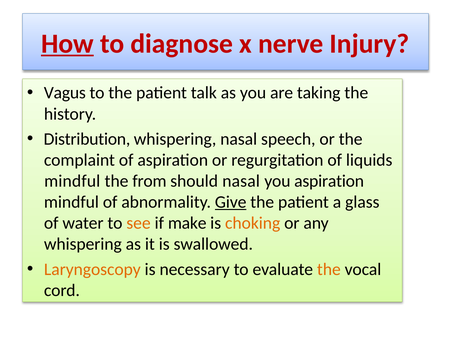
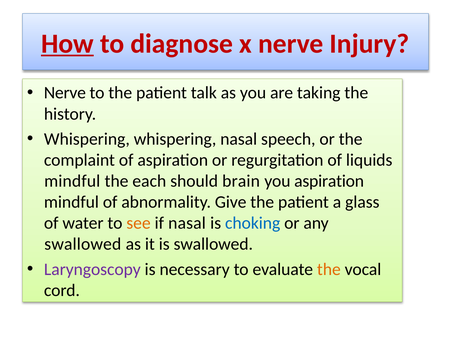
Vagus: Vagus -> Nerve (65, 93)
Distribution: Distribution -> Whispering (87, 139)
from: from -> each (149, 181)
should nasal: nasal -> brain (241, 181)
Give underline: present -> none (231, 202)
if make: make -> nasal (187, 223)
choking colour: orange -> blue (253, 223)
whispering: whispering -> swallowed (83, 244)
Laryngoscopy colour: orange -> purple (92, 269)
